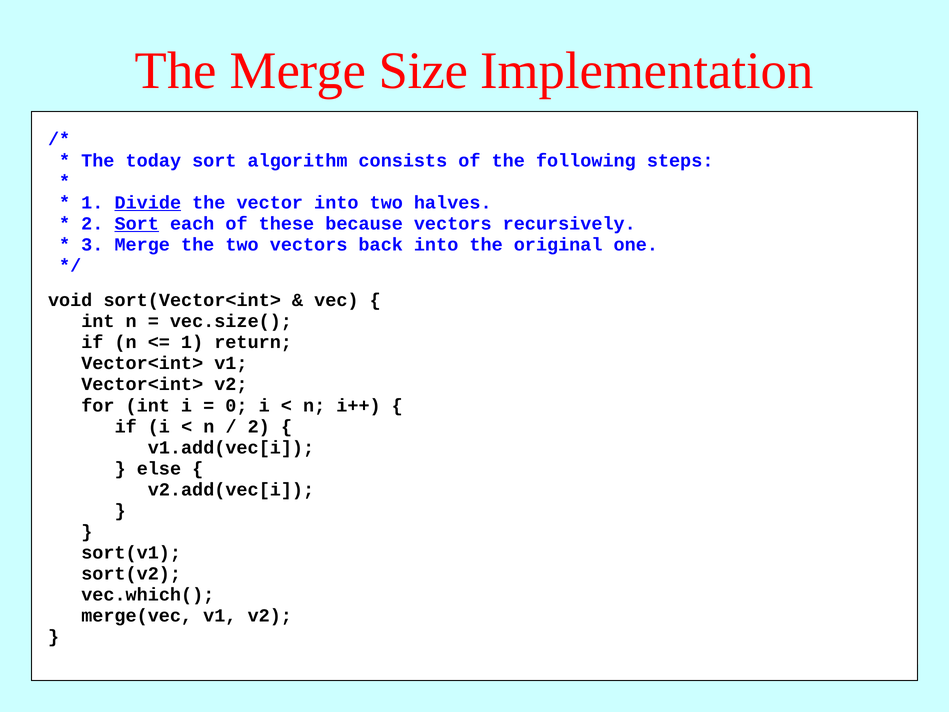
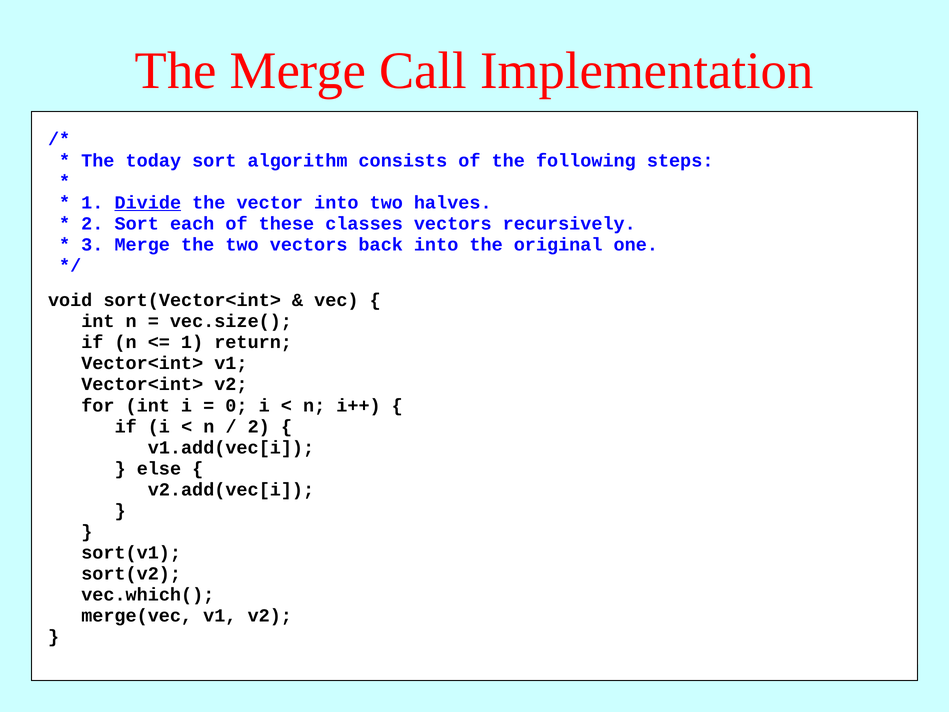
Size: Size -> Call (423, 71)
Sort underline: present -> none (137, 223)
because: because -> classes (364, 223)
